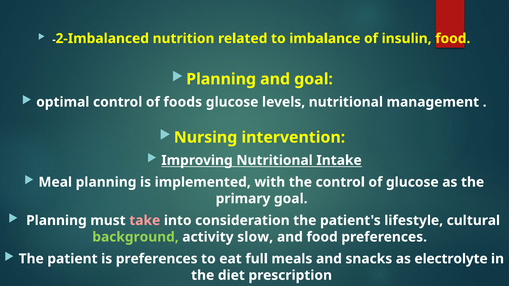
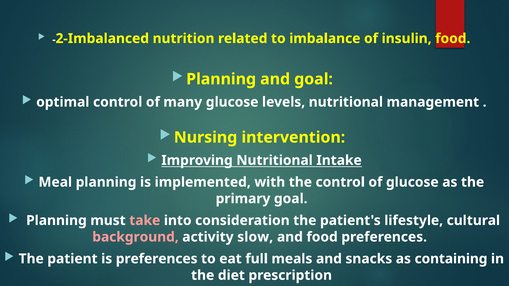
foods: foods -> many (183, 102)
background colour: light green -> pink (136, 237)
electrolyte: electrolyte -> containing (451, 259)
